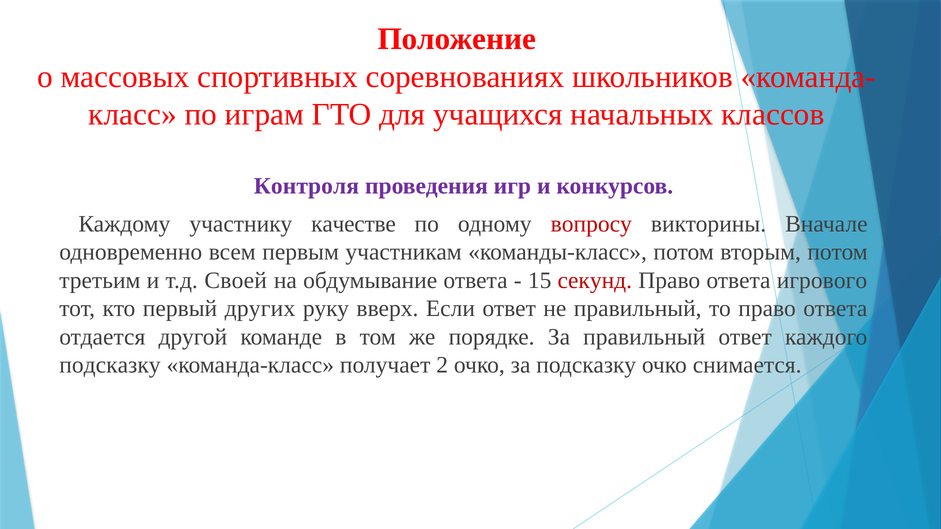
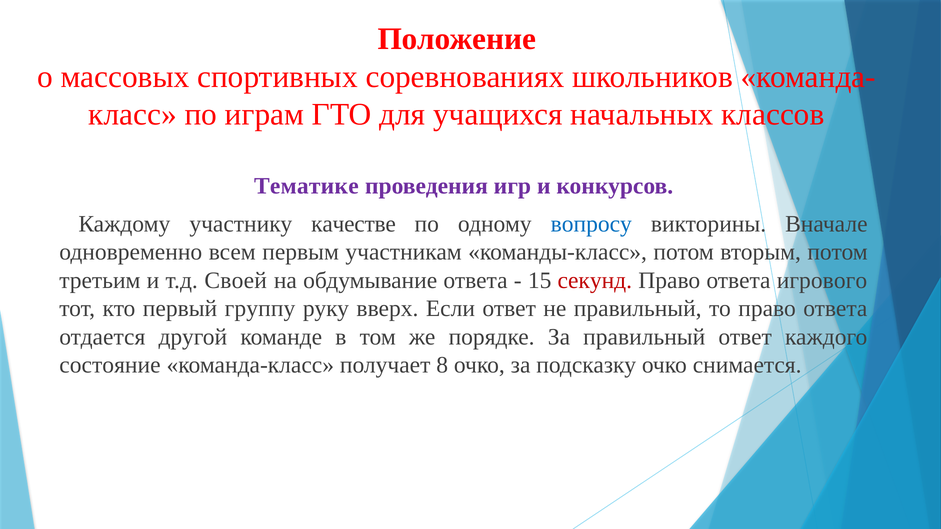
Контроля: Контроля -> Тематике (306, 186)
вопросу colour: red -> blue (591, 224)
других: других -> группу (260, 309)
подсказку: подсказку -> состояние (110, 365)
2: 2 -> 8 (442, 365)
